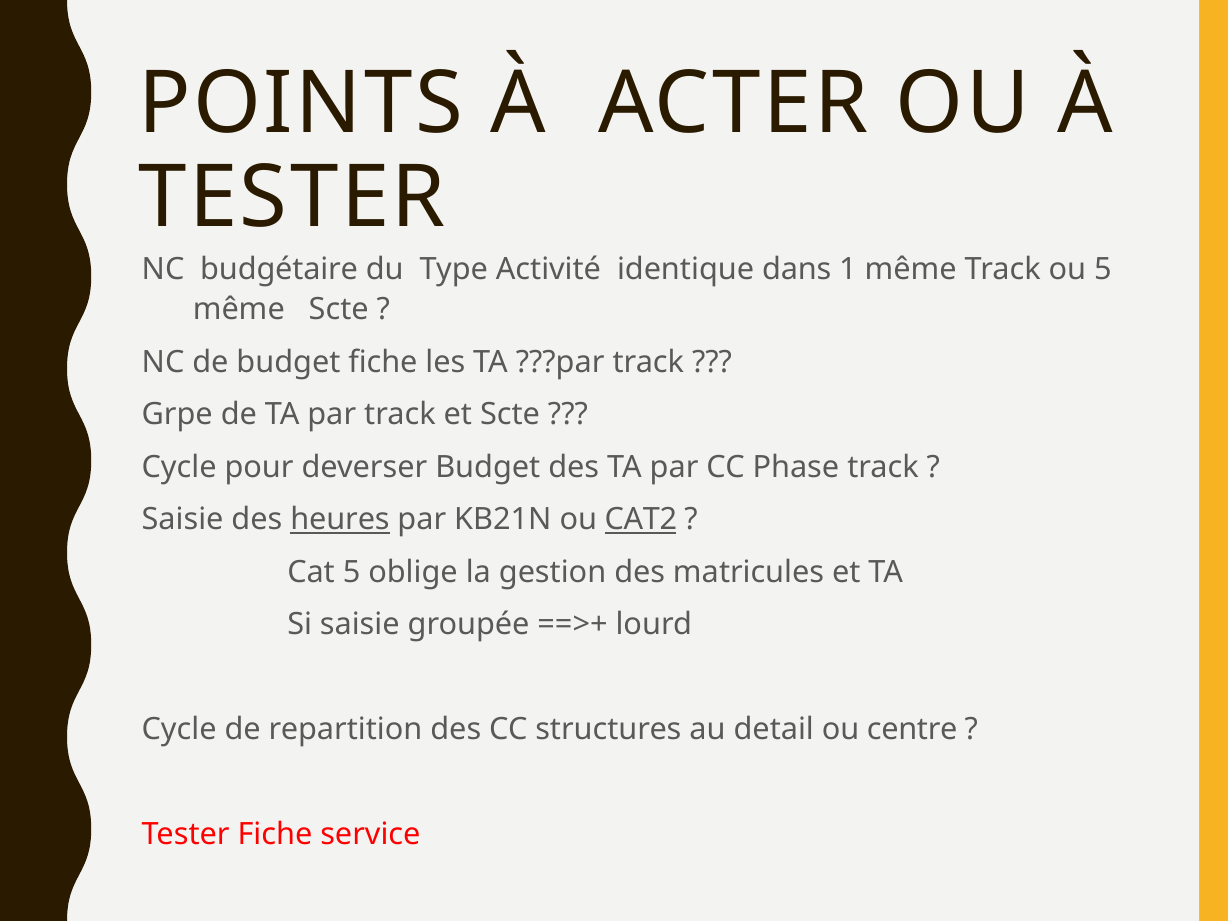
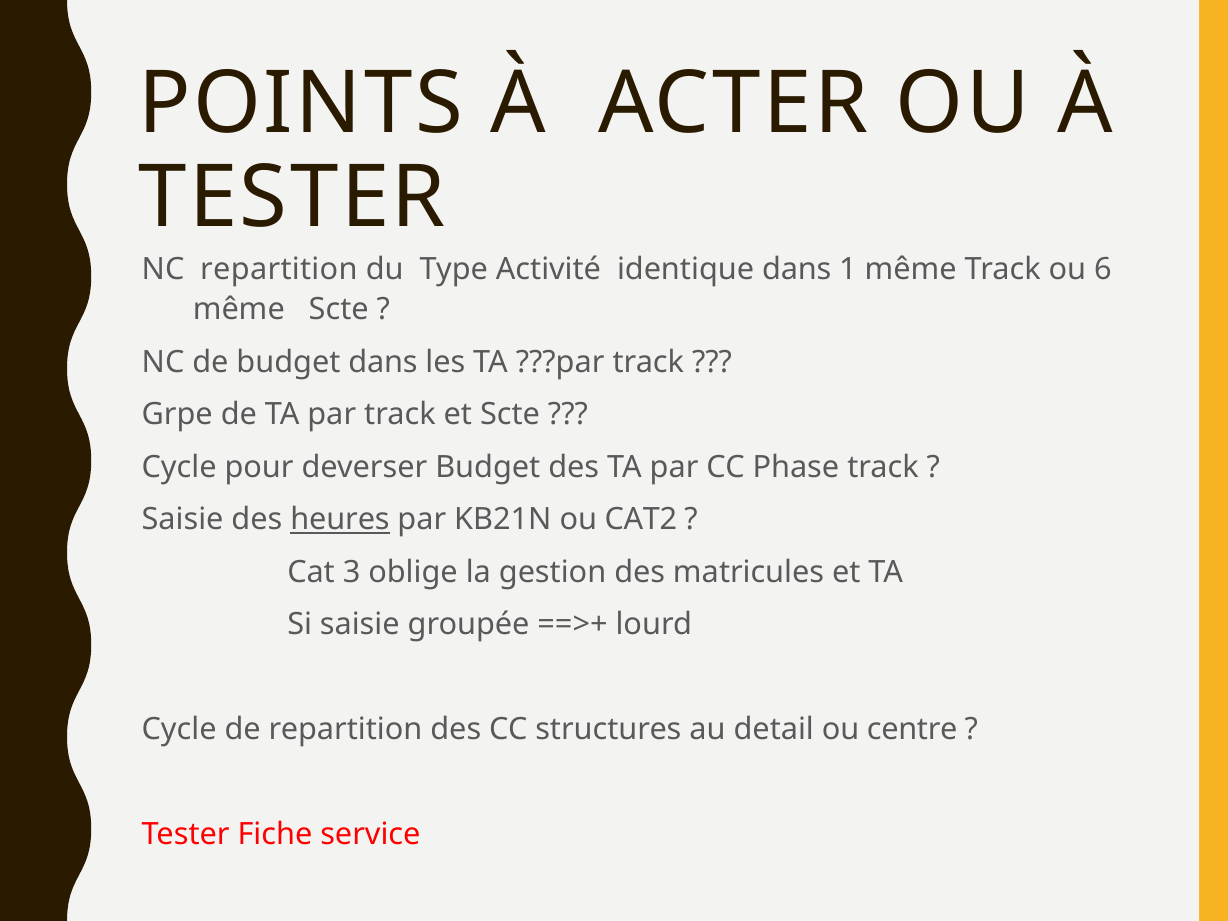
NC budgétaire: budgétaire -> repartition (279, 269)
ou 5: 5 -> 6 (1103, 269)
budget fiche: fiche -> dans (383, 362)
CAT2 underline: present -> none (641, 520)
Cat 5: 5 -> 3 (352, 572)
